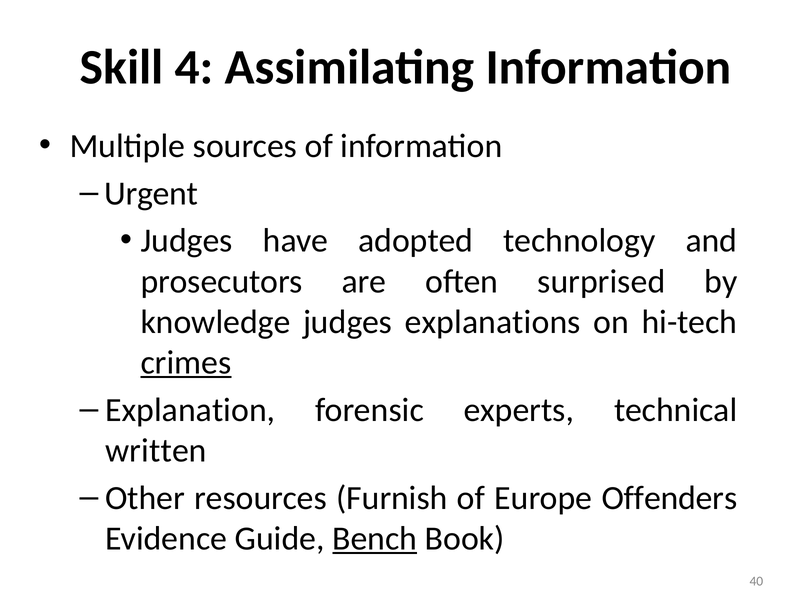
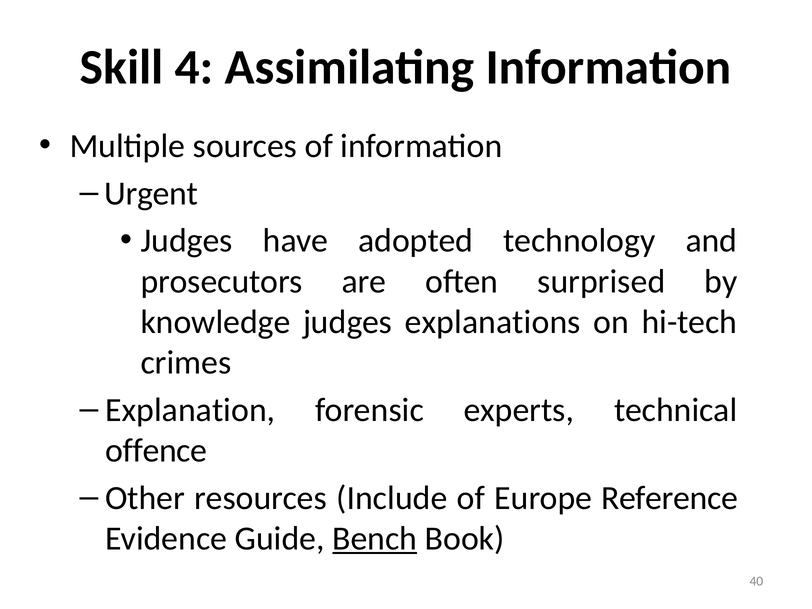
crimes underline: present -> none (186, 363)
written: written -> offence (156, 451)
Furnish: Furnish -> Include (392, 498)
Offenders: Offenders -> Reference (670, 498)
